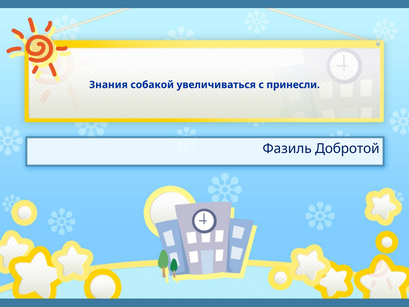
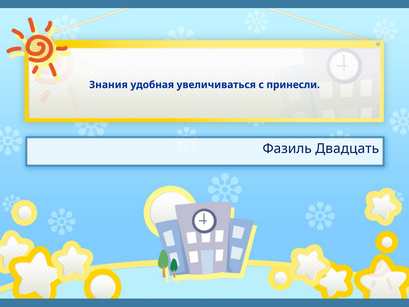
собакой: собакой -> удобная (152, 85)
Добротой: Добротой -> Двадцать (347, 149)
